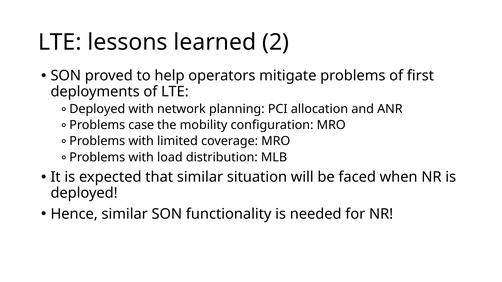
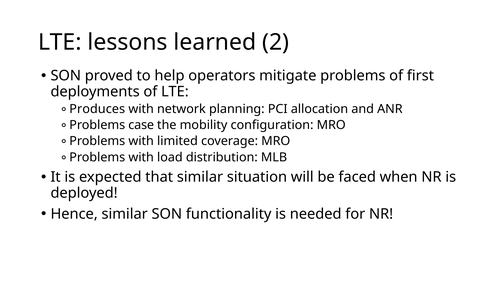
Deployed: Deployed -> Produces (97, 109)
